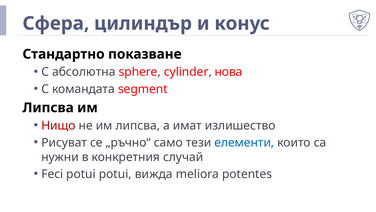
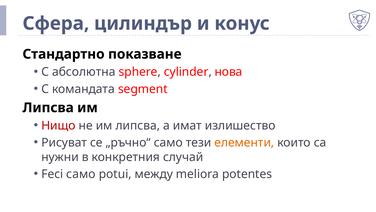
елементи colour: blue -> orange (244, 142)
Feci potui: potui -> само (81, 174)
вижда: вижда -> между (154, 174)
